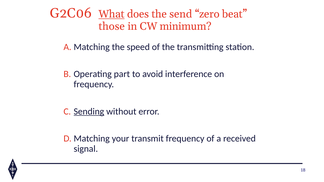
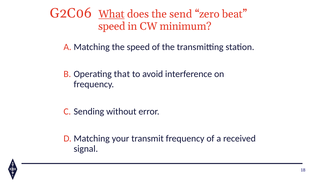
those: those -> speed (112, 26)
part: part -> that (122, 74)
Sending underline: present -> none (89, 112)
